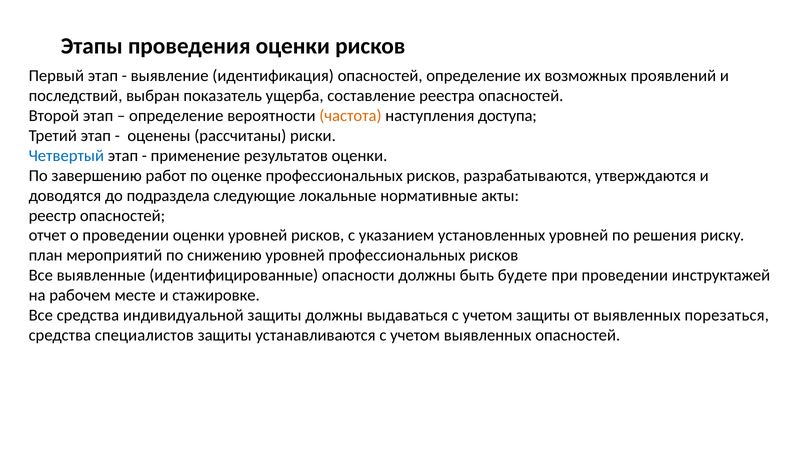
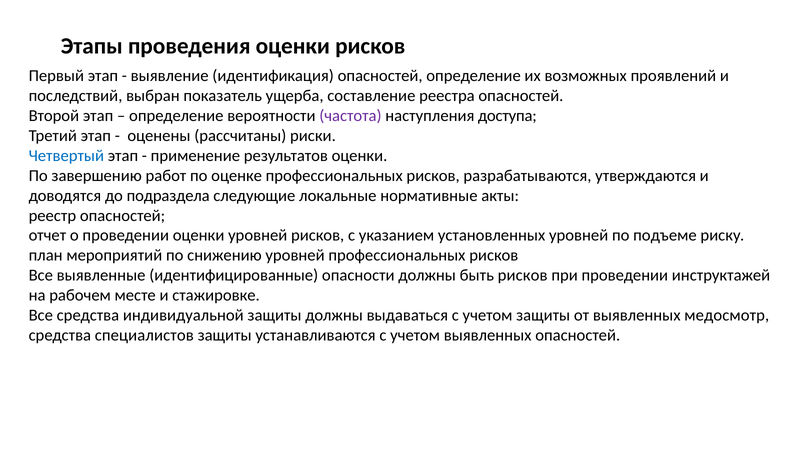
частота colour: orange -> purple (350, 116)
решения: решения -> подъеме (665, 235)
быть будете: будете -> рисков (523, 275)
порезаться: порезаться -> медосмотр (727, 315)
